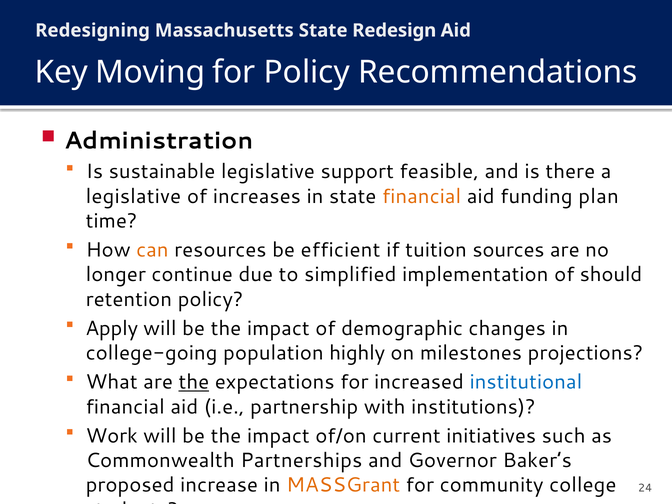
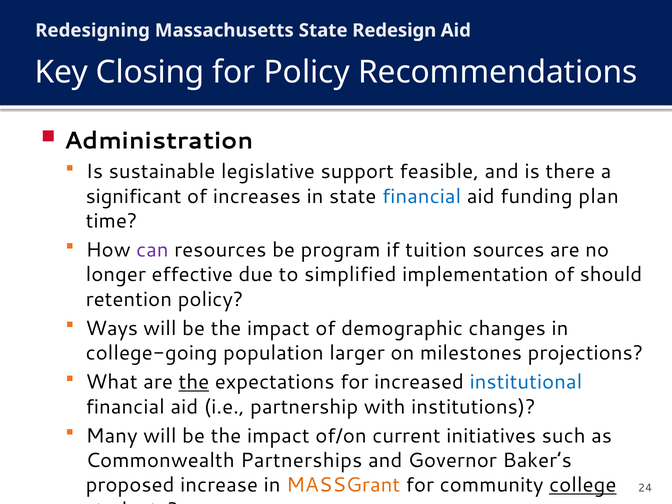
Moving: Moving -> Closing (150, 72)
legislative: legislative -> significant (134, 196)
financial colour: orange -> blue (422, 196)
can colour: orange -> purple (152, 250)
efficient: efficient -> program (341, 250)
continue: continue -> effective (192, 275)
Apply: Apply -> Ways (112, 328)
highly: highly -> larger (357, 353)
Work: Work -> Many (112, 436)
college underline: none -> present (583, 485)
